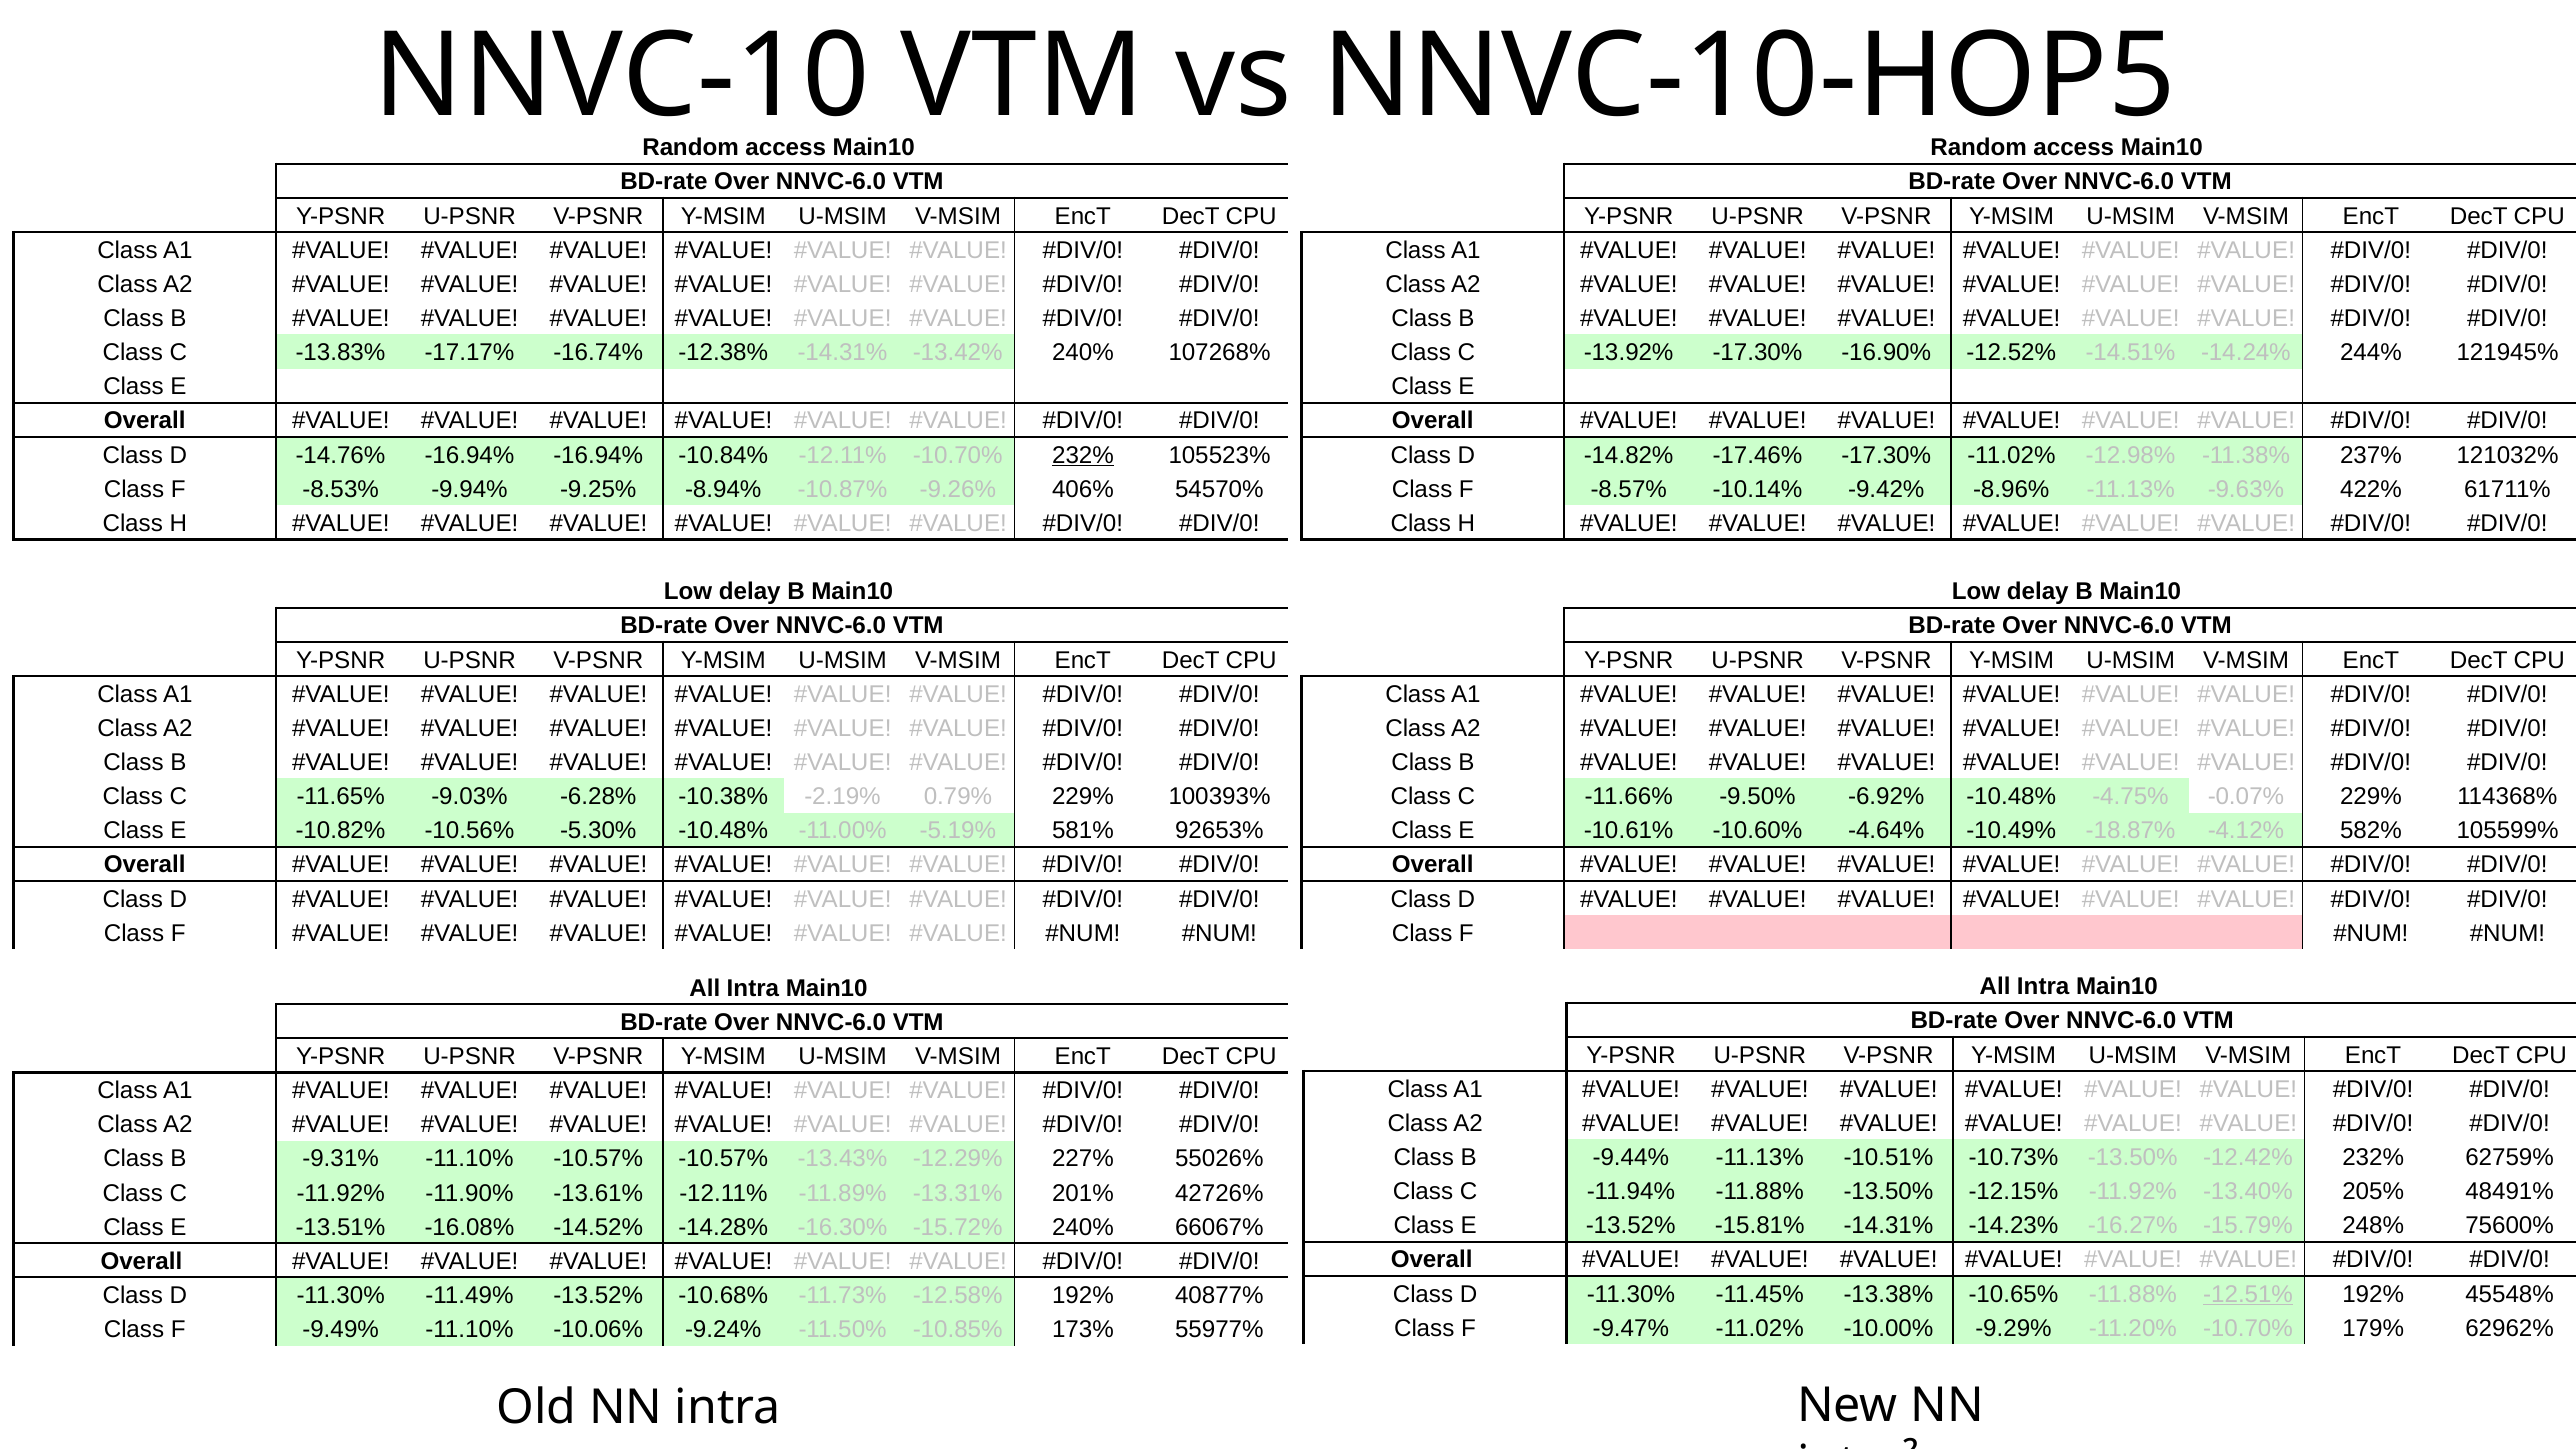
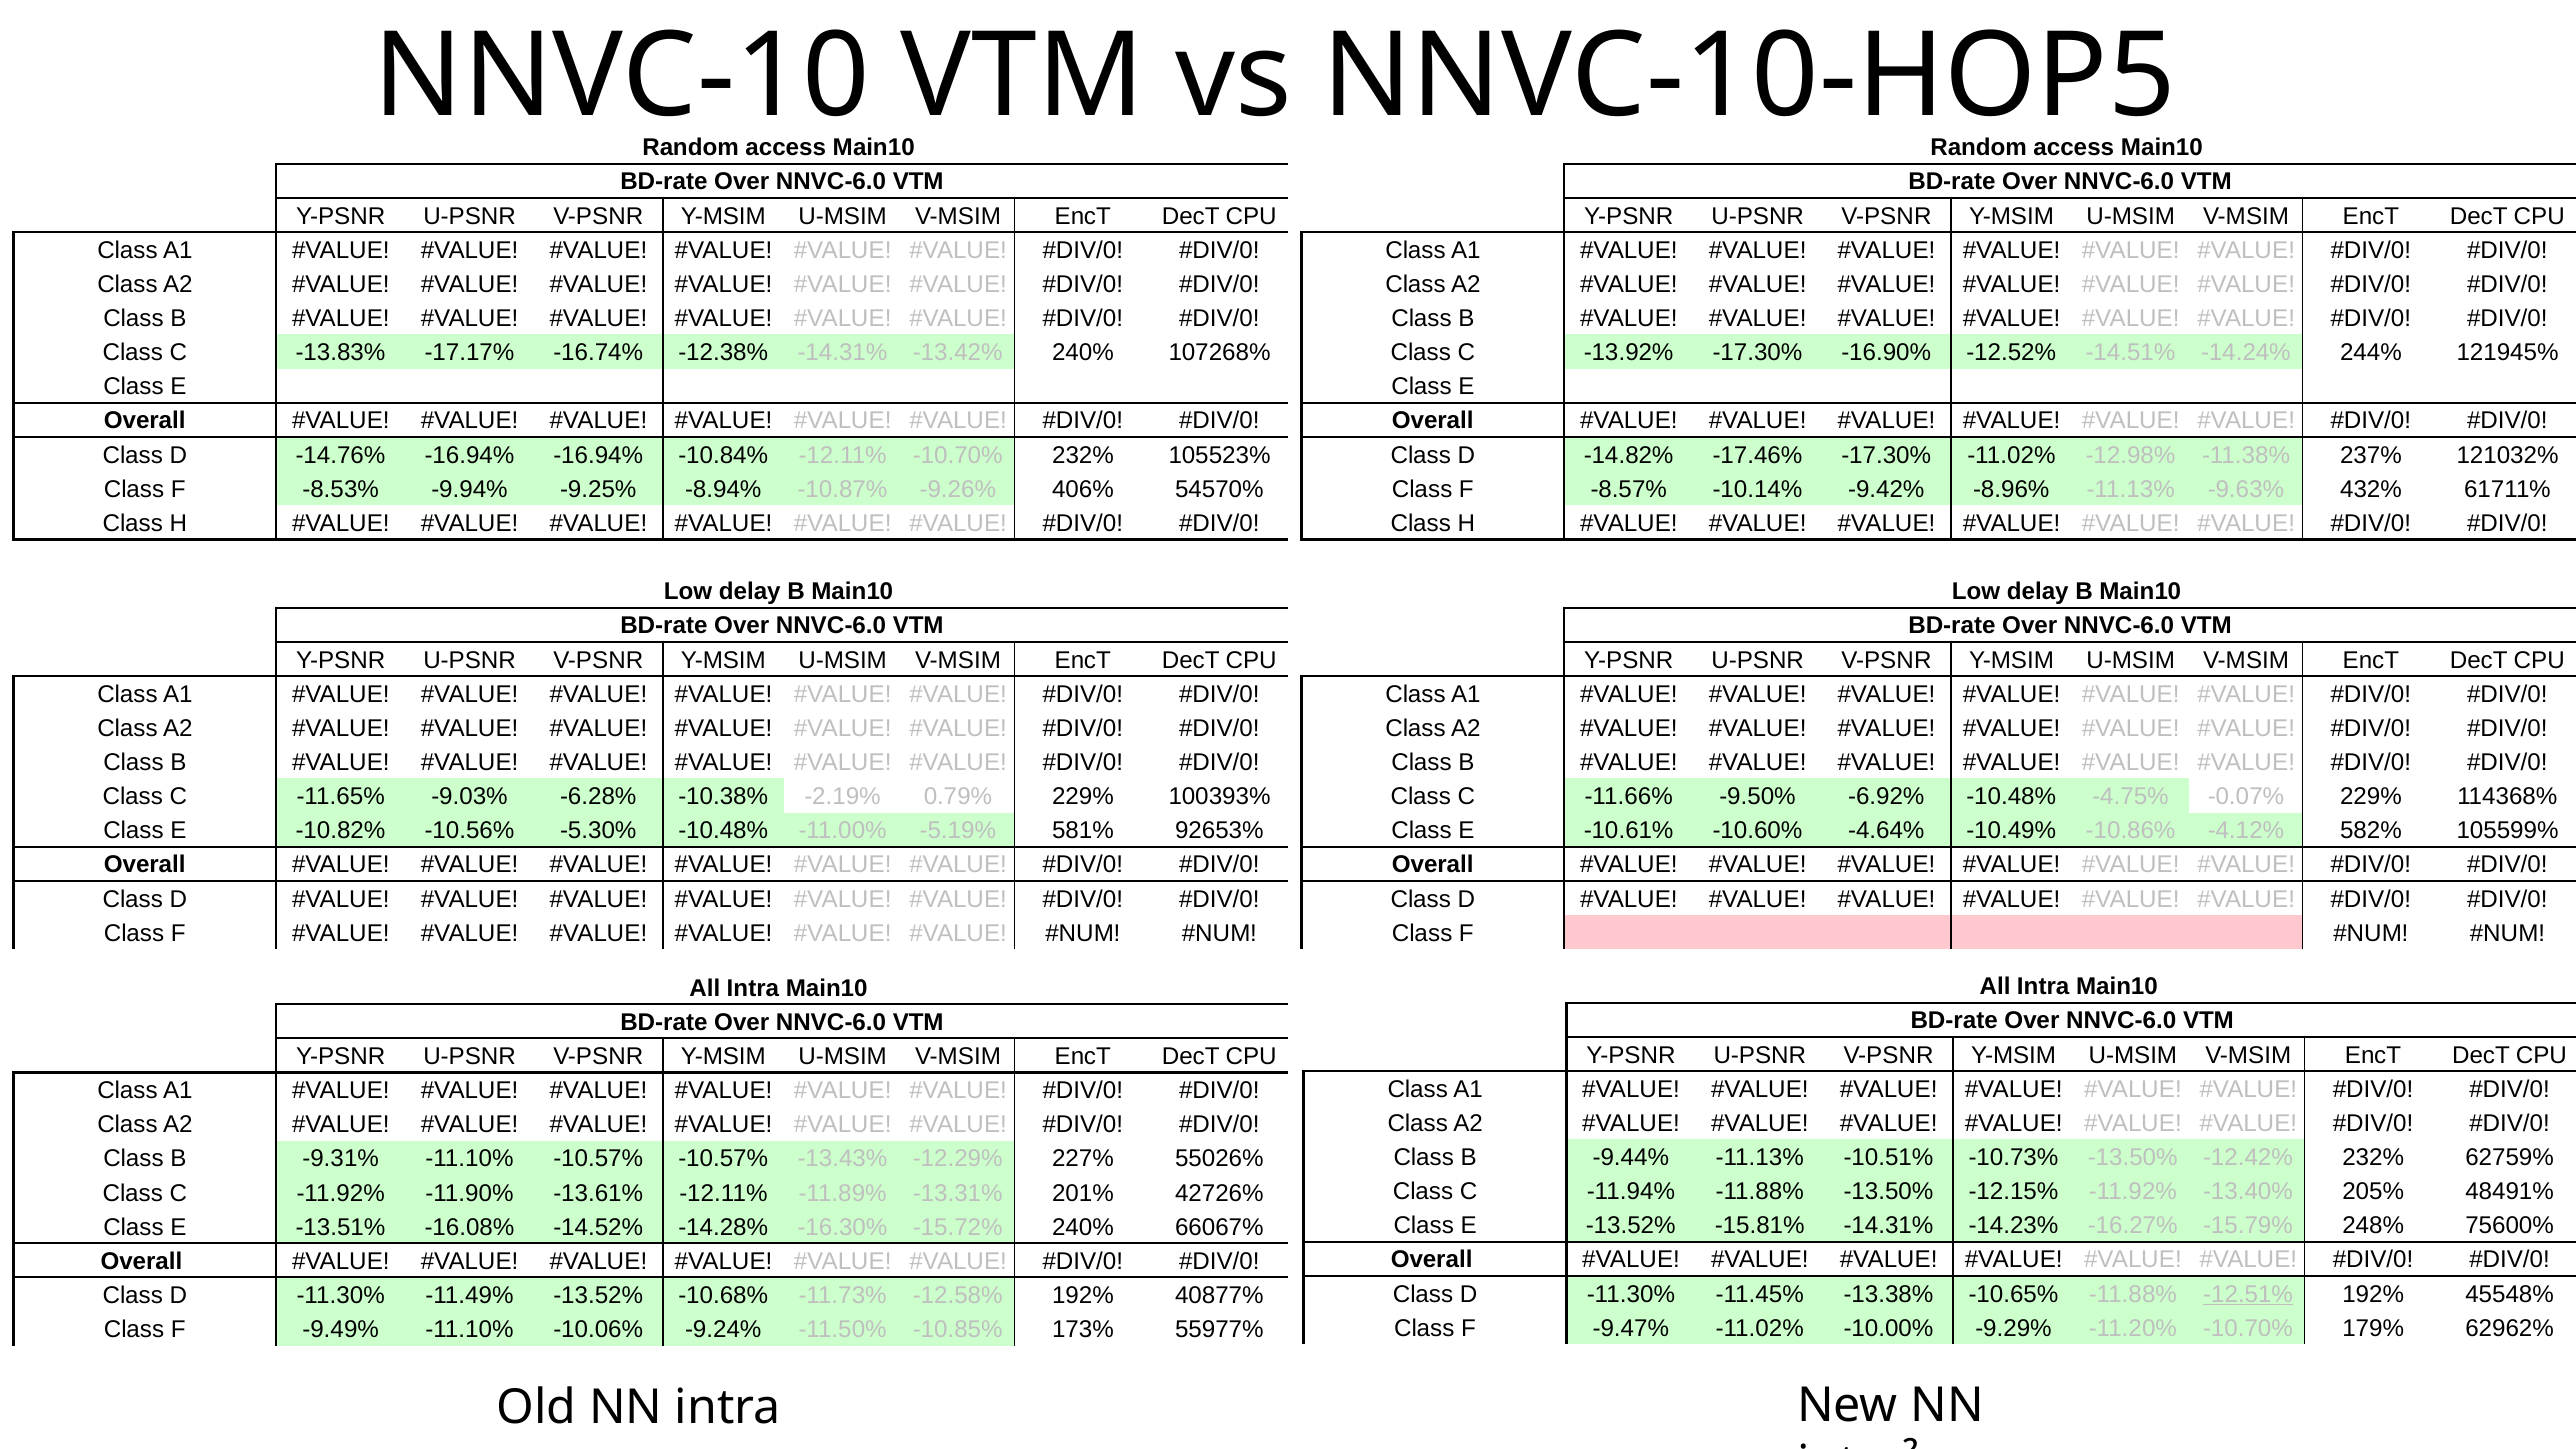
232% underline: present -> none (1083, 455)
422%: 422% -> 432% (2371, 489)
-18.87%: -18.87% -> -10.86% (2131, 831)
